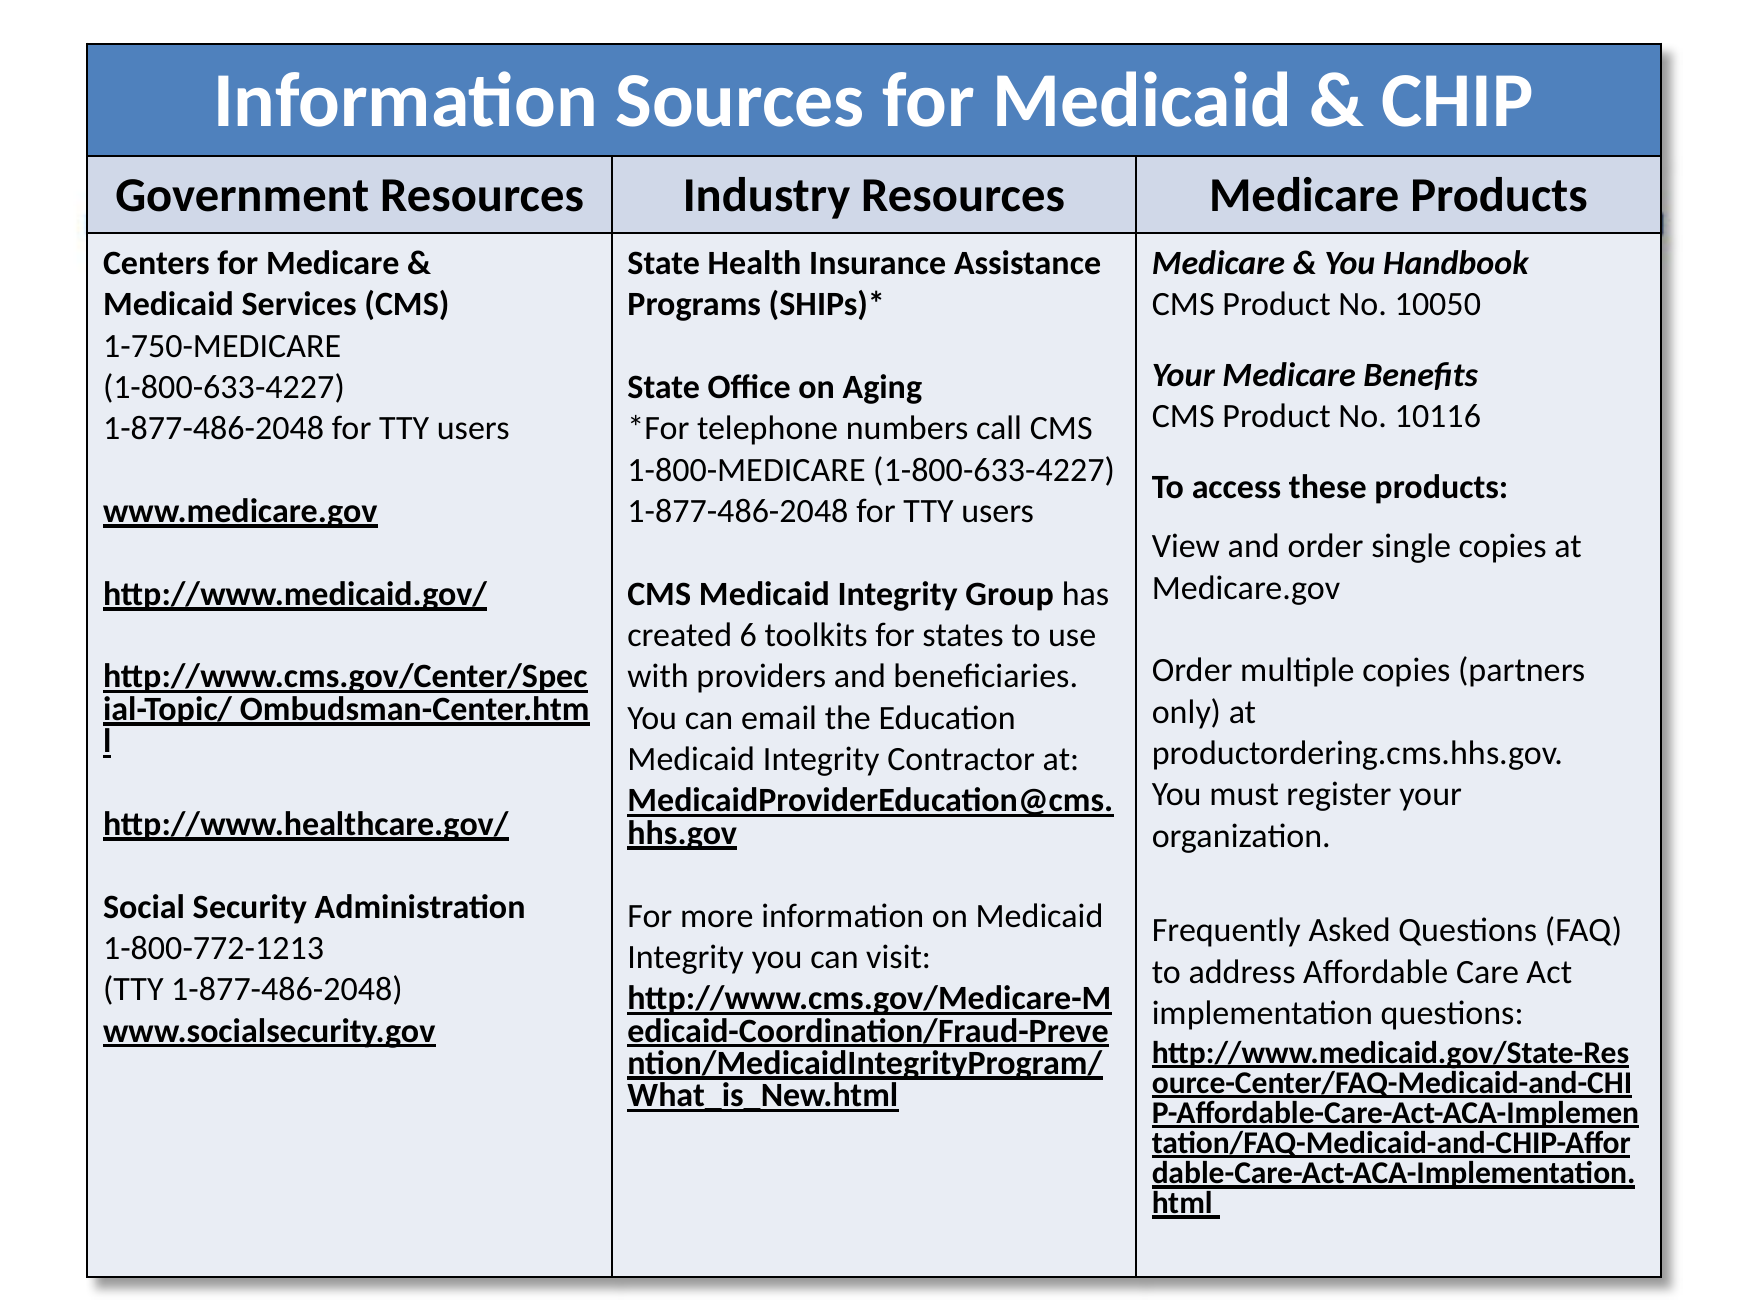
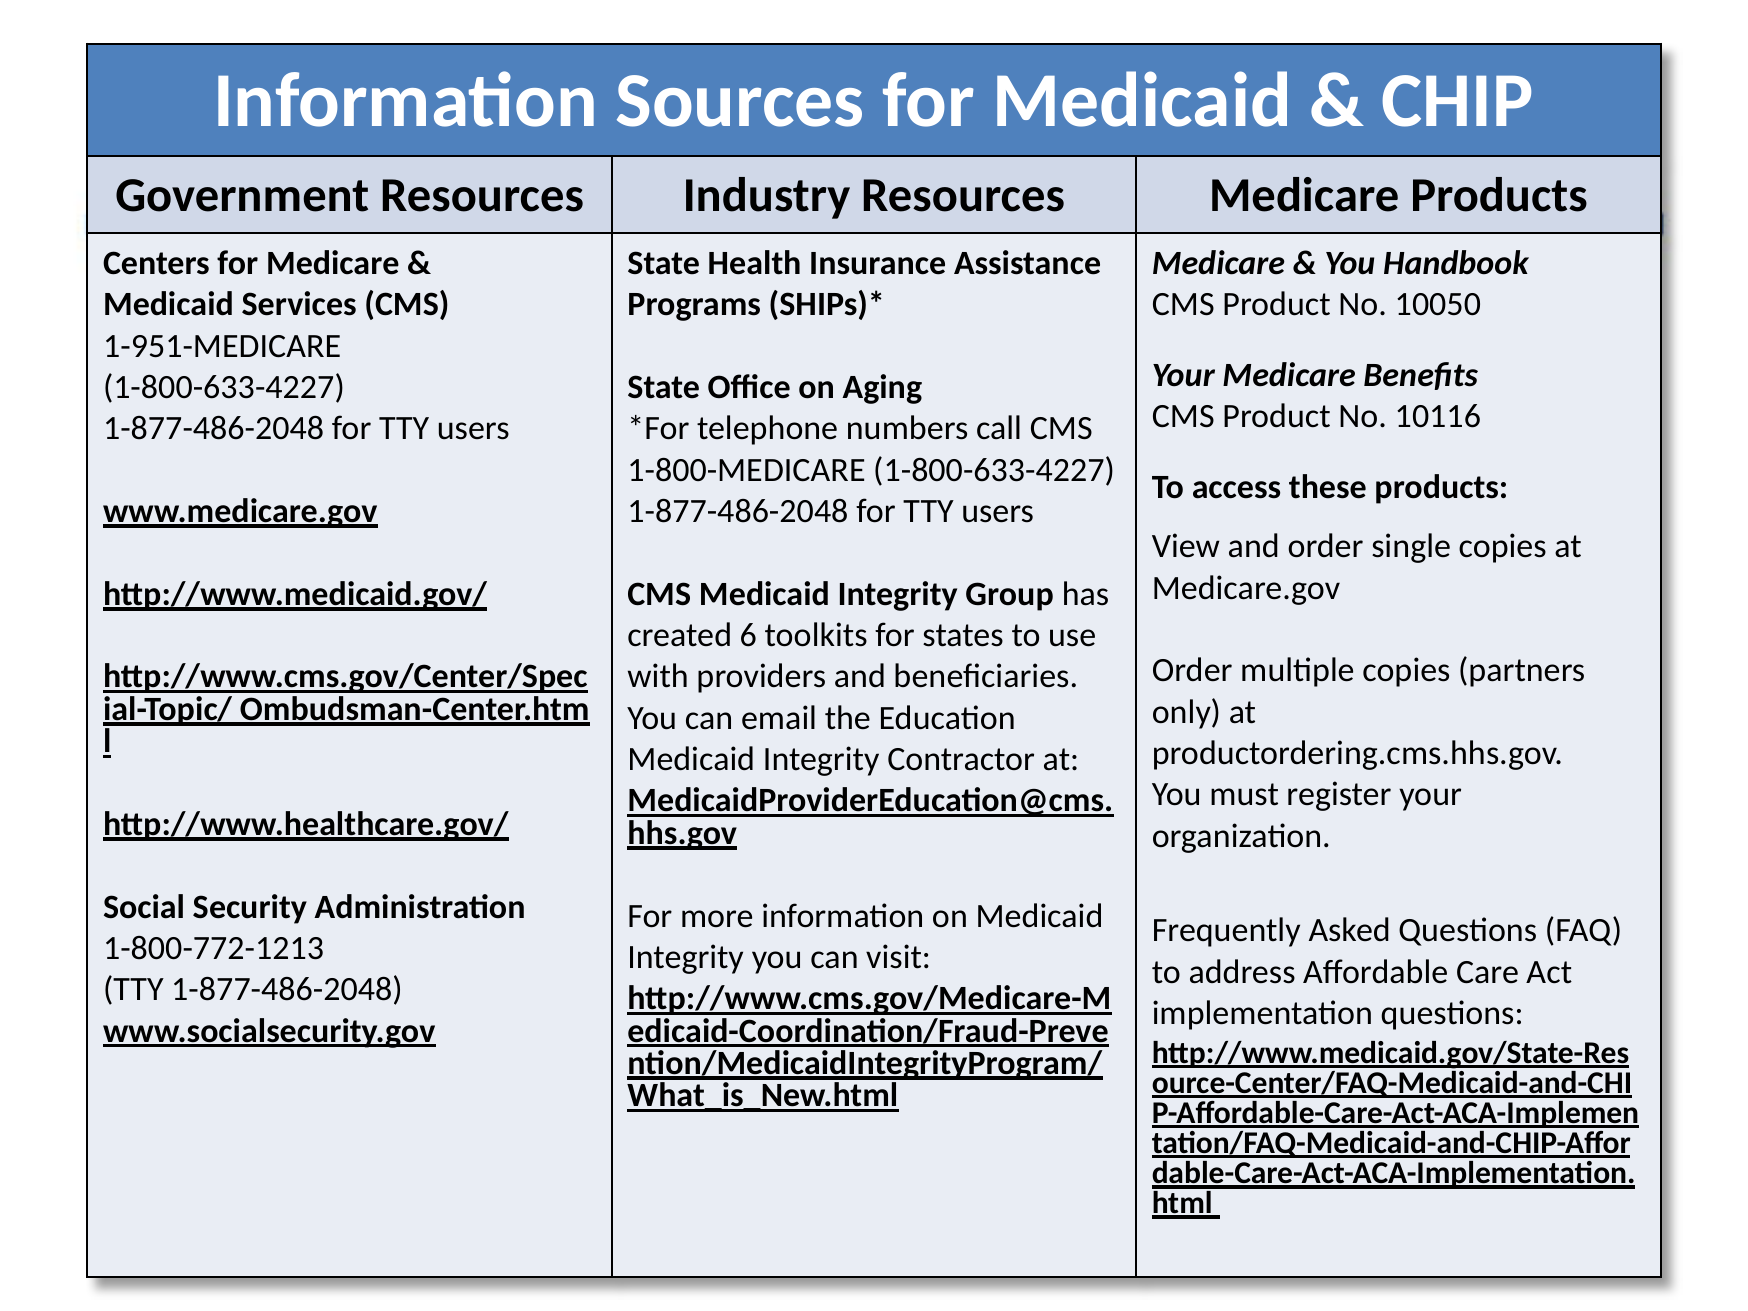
1-750-MEDICARE: 1-750-MEDICARE -> 1-951-MEDICARE (222, 346)
